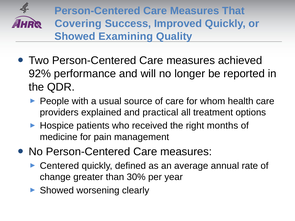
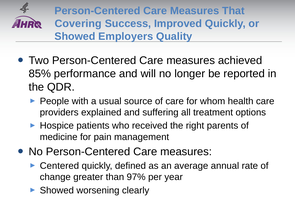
Examining: Examining -> Employers (126, 36)
92%: 92% -> 85% (40, 74)
practical: practical -> suffering (160, 113)
months: months -> parents (223, 126)
30%: 30% -> 97% (136, 177)
